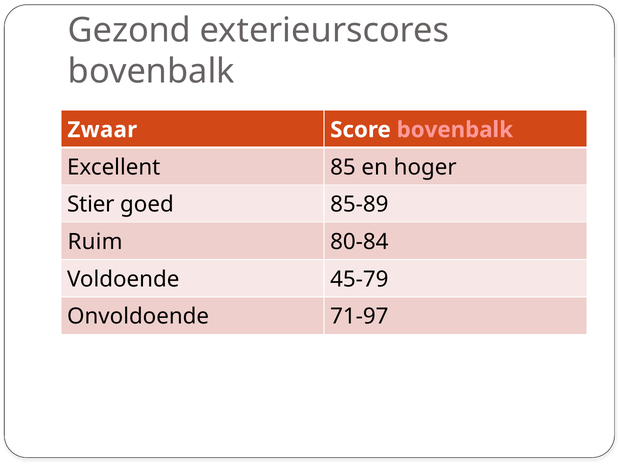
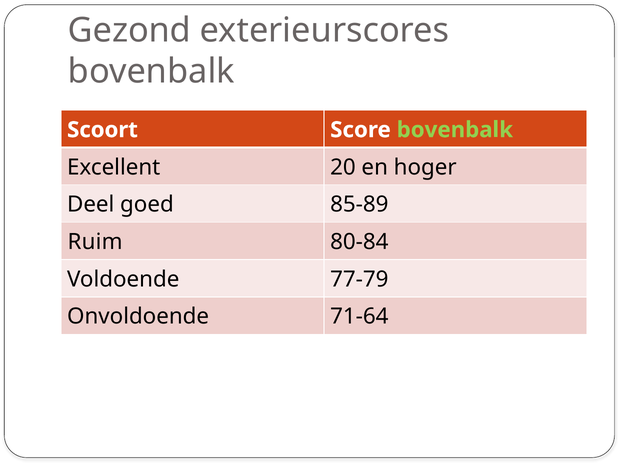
Zwaar: Zwaar -> Scoort (102, 130)
bovenbalk colour: pink -> light green (455, 130)
85: 85 -> 20 (343, 167)
Stier: Stier -> Deel (91, 205)
45-79: 45-79 -> 77-79 (359, 279)
71-97: 71-97 -> 71-64 (359, 317)
